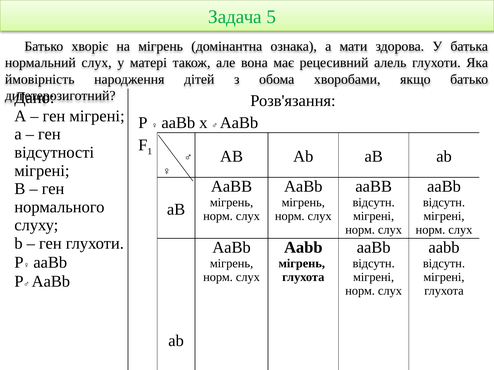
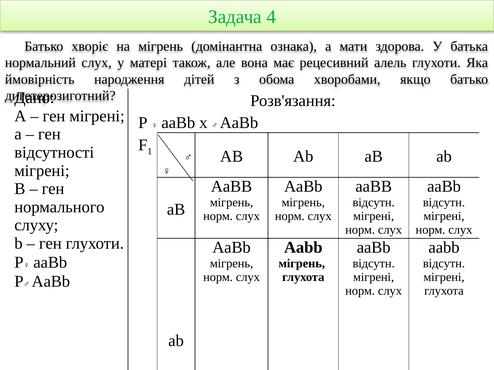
5: 5 -> 4 (271, 17)
